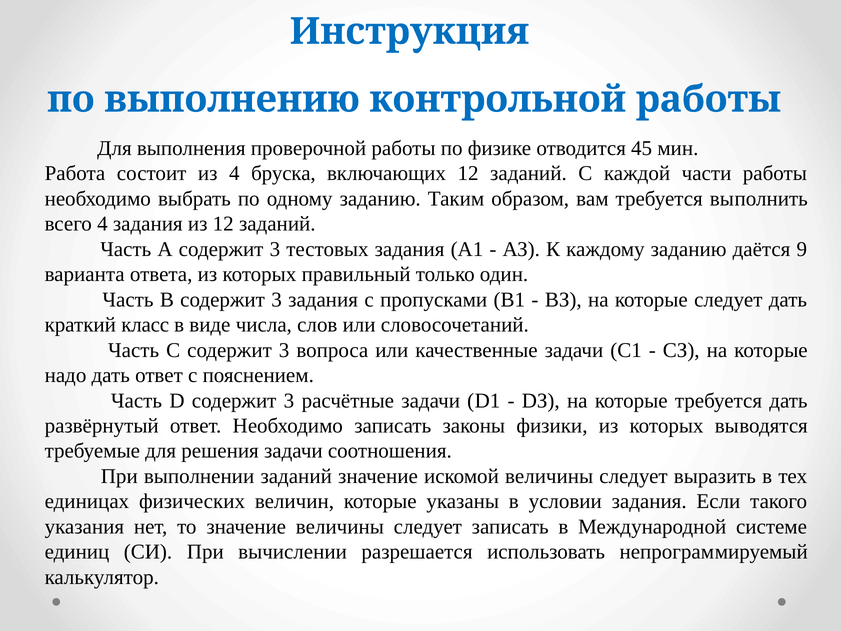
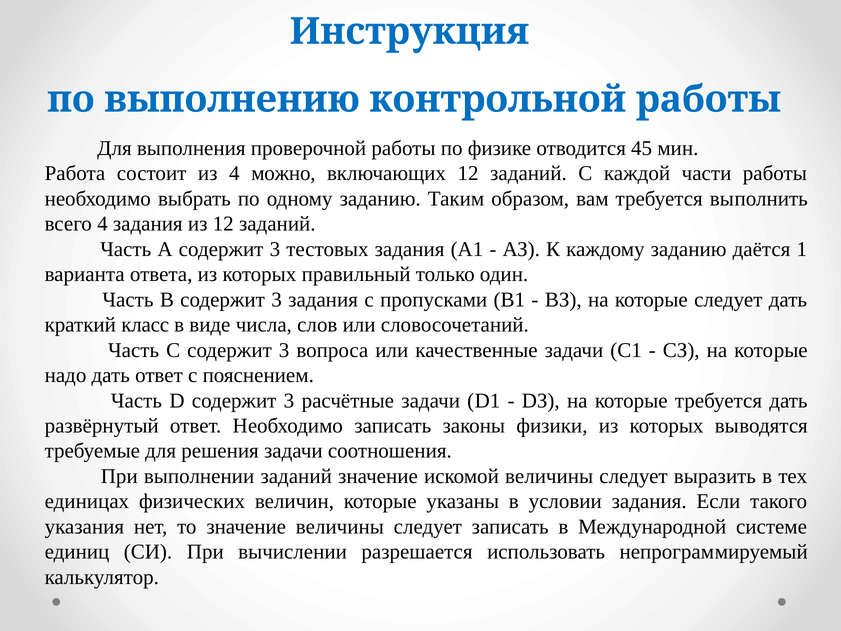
бруска: бруска -> можно (283, 173)
9: 9 -> 1 (802, 249)
